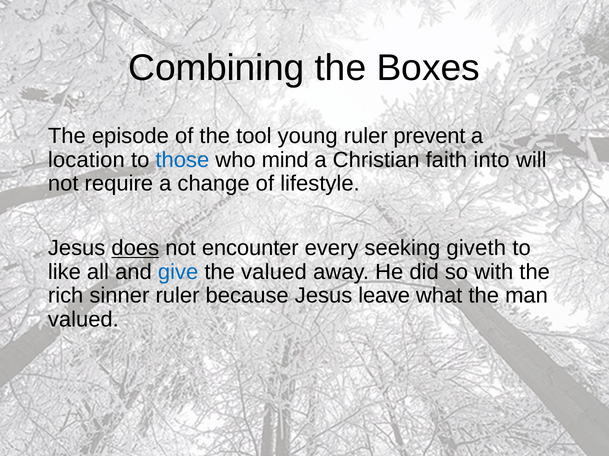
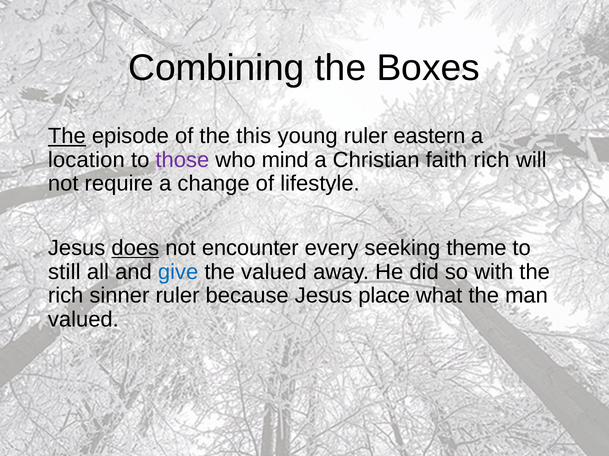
The underline: none -> present (67, 136)
tool: tool -> this (254, 136)
prevent: prevent -> eastern (429, 136)
those colour: blue -> purple (182, 160)
faith into: into -> rich (491, 160)
giveth: giveth -> theme (476, 249)
like: like -> still (64, 272)
leave: leave -> place (384, 296)
